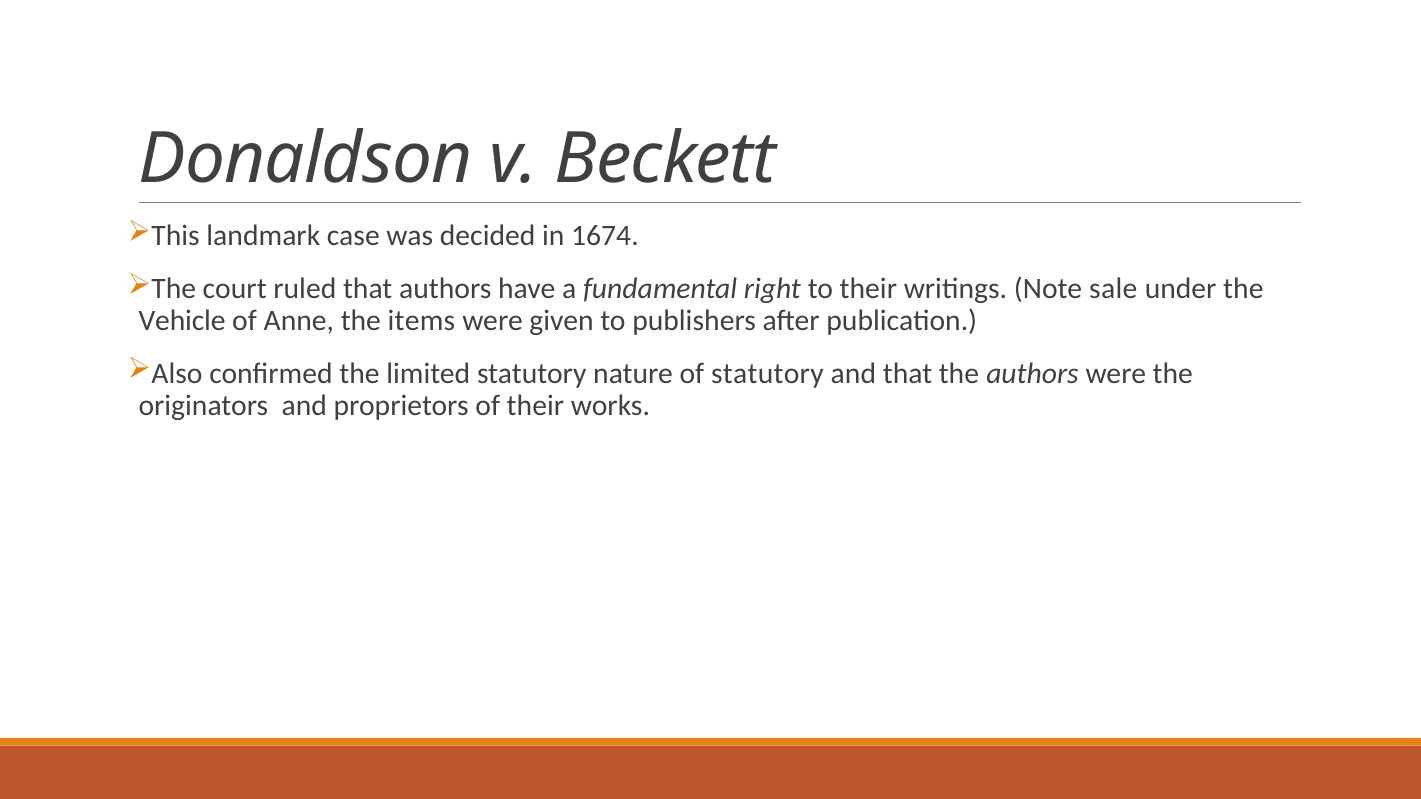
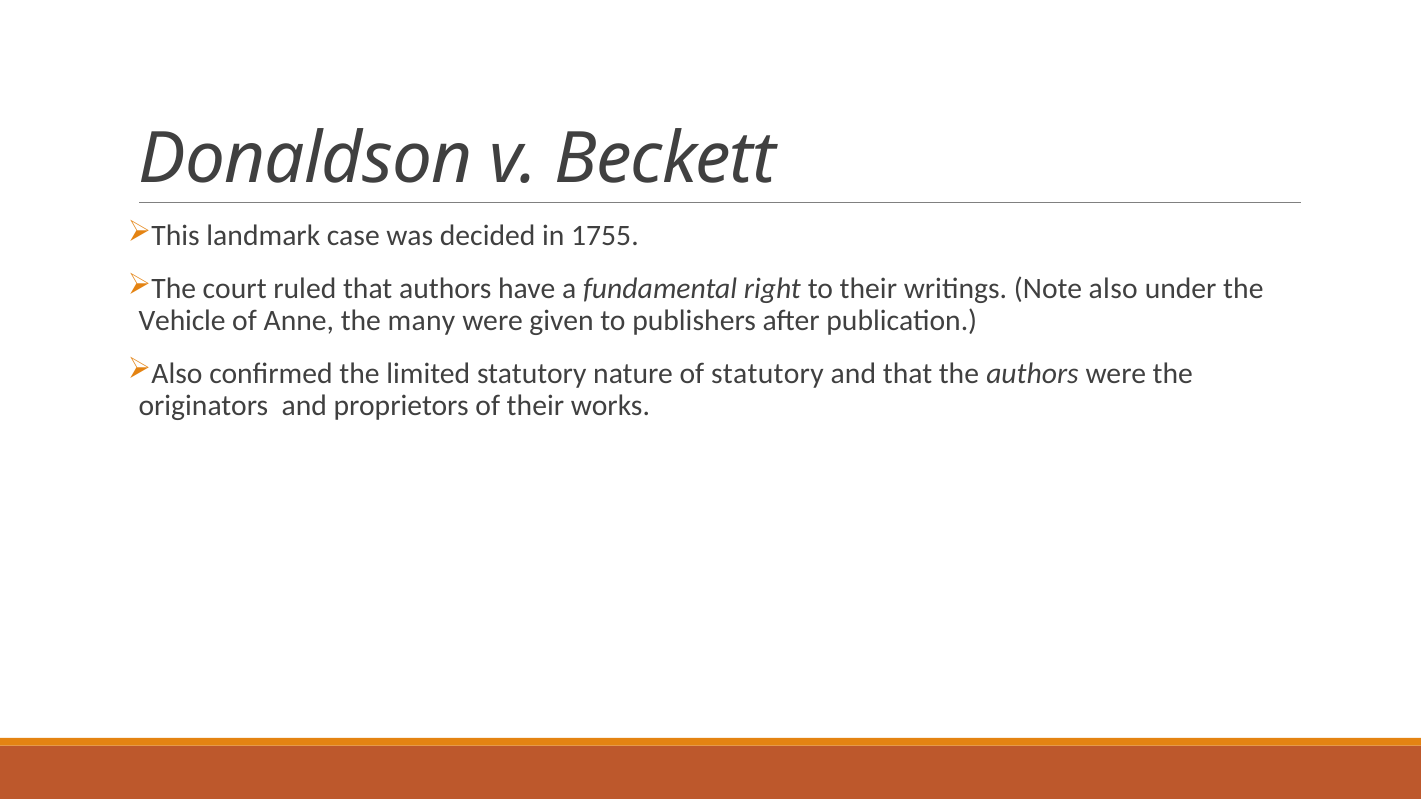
1674: 1674 -> 1755 (605, 236)
Note sale: sale -> also (1113, 289)
items: items -> many (421, 321)
